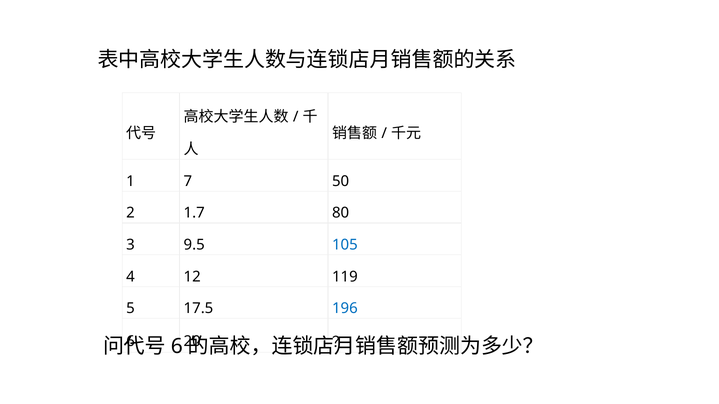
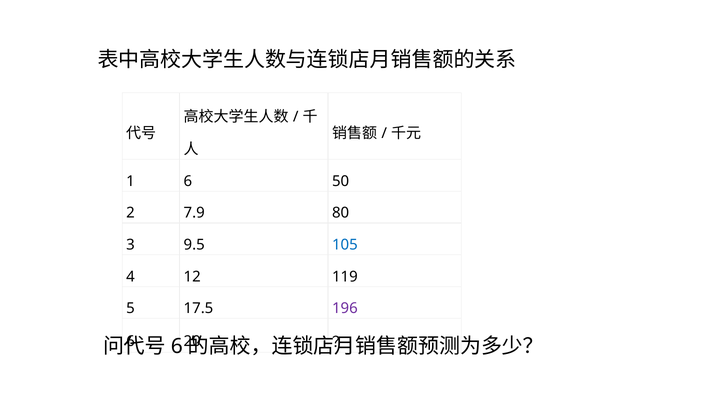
1 7: 7 -> 6 (188, 181)
1.7: 1.7 -> 7.9 (194, 213)
196 colour: blue -> purple (345, 309)
